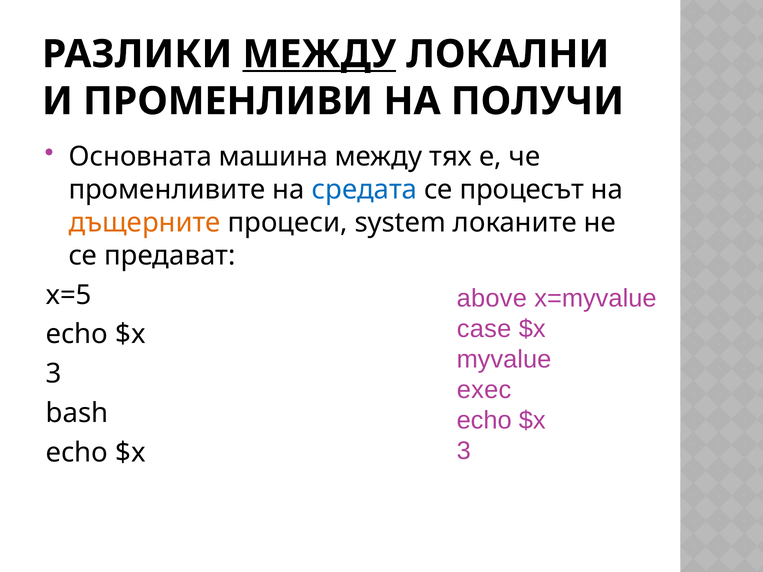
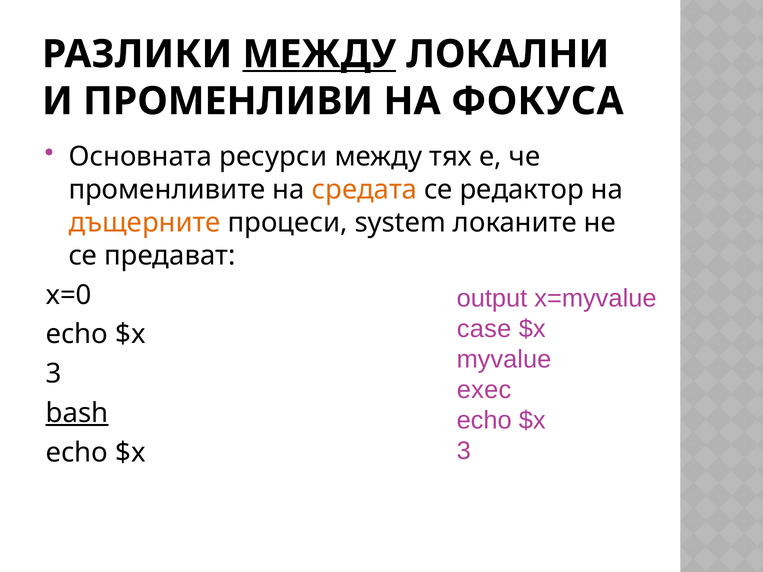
ПОЛУЧИ: ПОЛУЧИ -> ФОКУСА (537, 101)
машина: машина -> ресурси (273, 157)
средата colour: blue -> orange (364, 190)
процесът: процесът -> редактор (522, 190)
above: above -> output (492, 299)
x=5: x=5 -> x=0 (69, 295)
bash underline: none -> present (77, 413)
